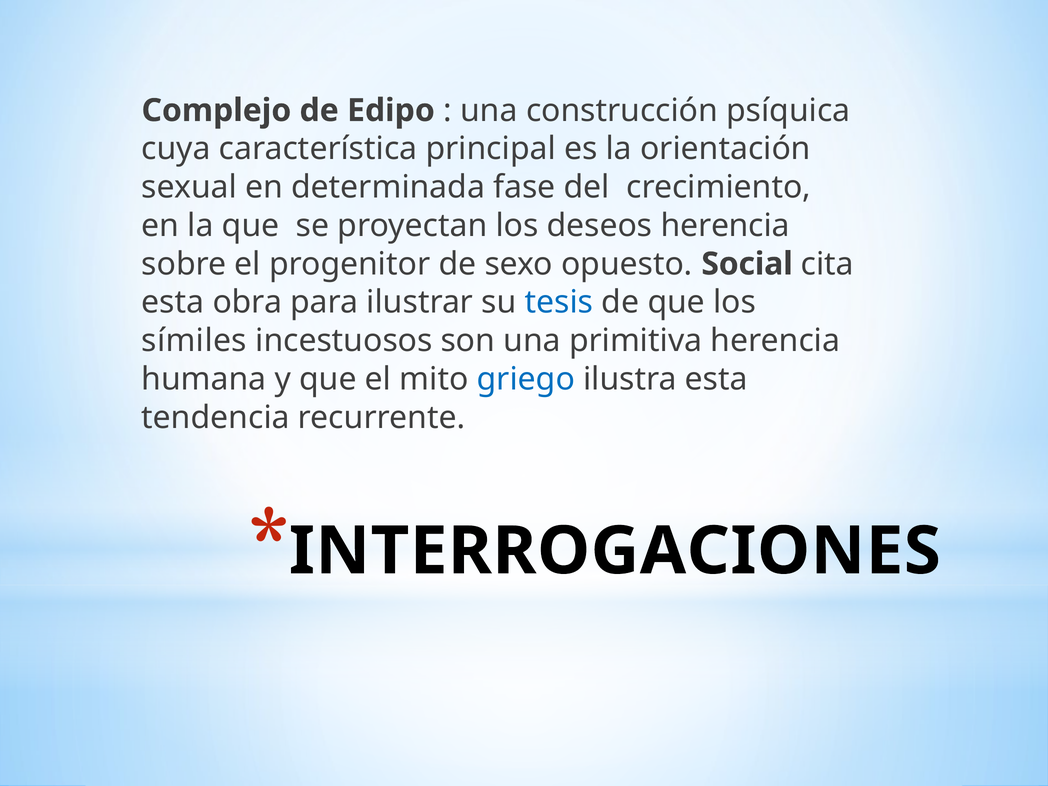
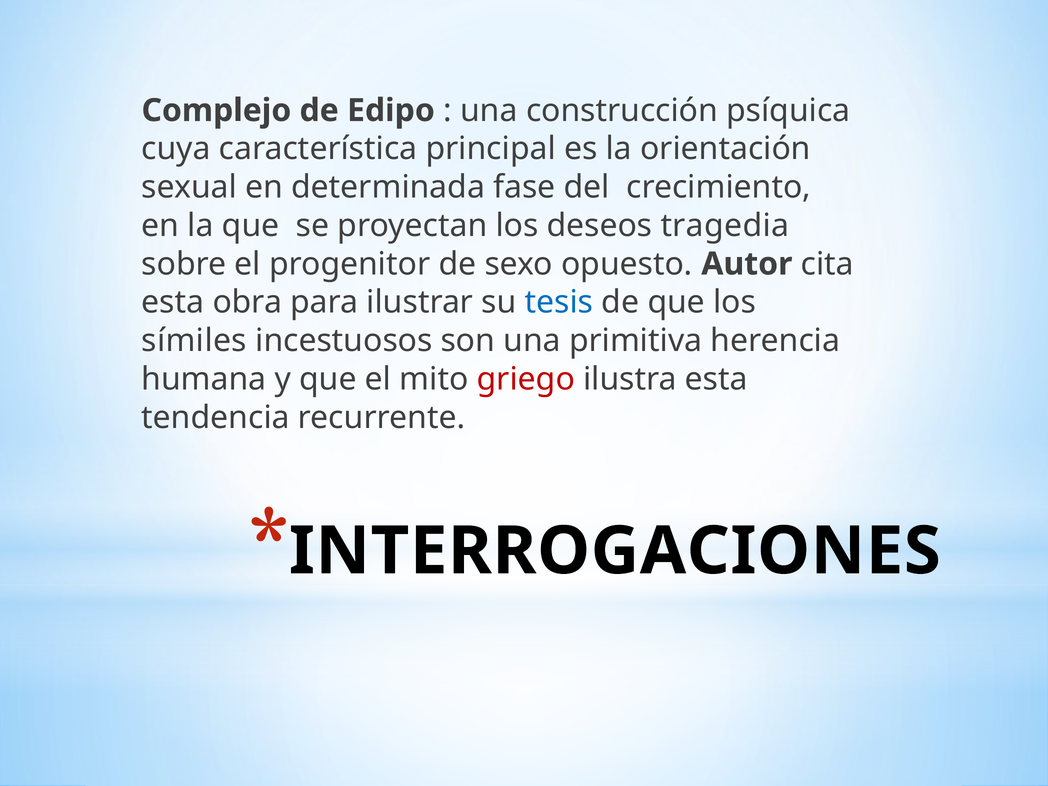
deseos herencia: herencia -> tragedia (725, 226)
Social: Social -> Autor (747, 264)
griego colour: blue -> red (526, 379)
